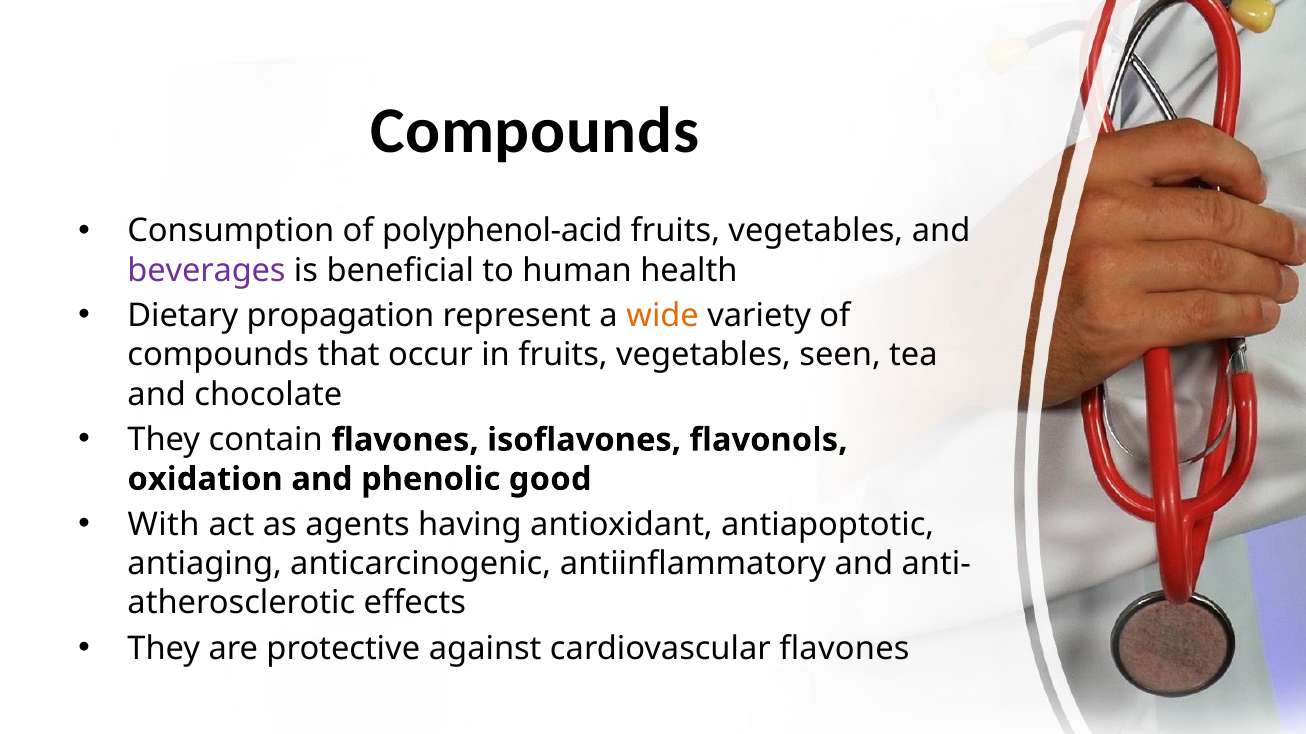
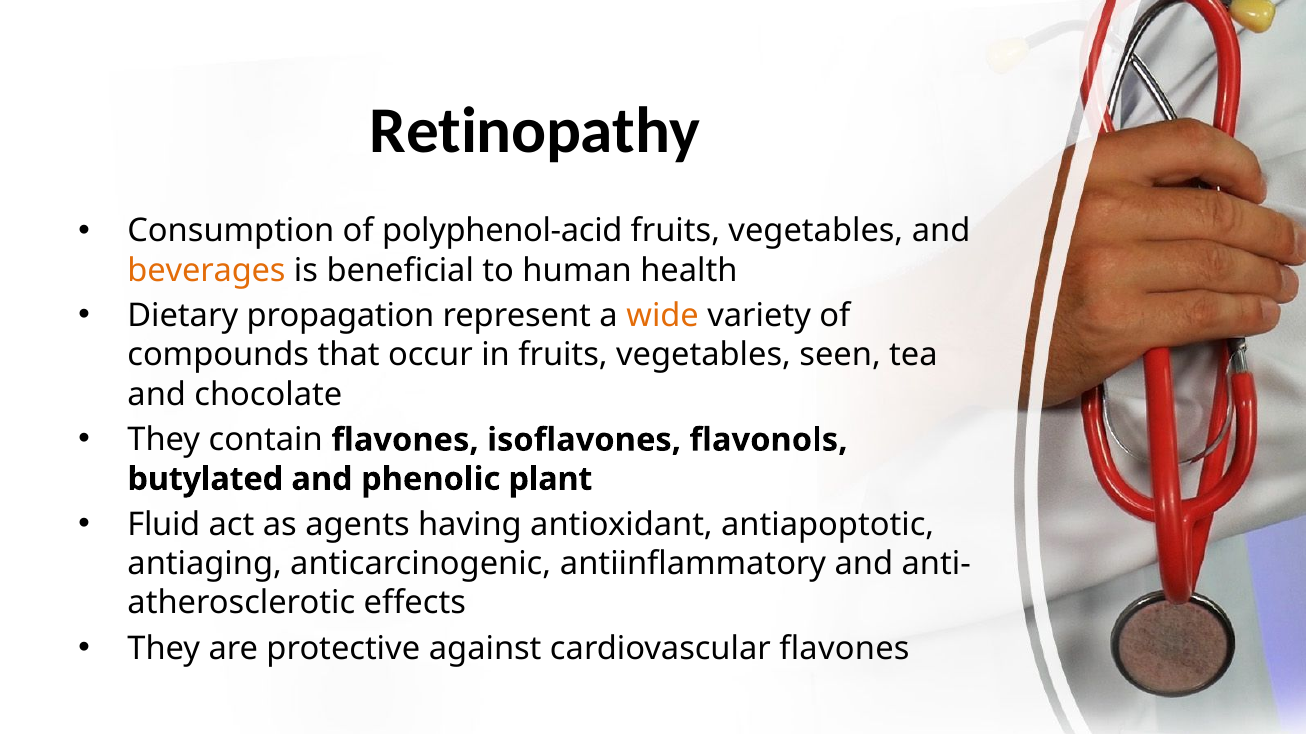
Compounds: Compounds -> Retinopathy (535, 131)
beverages colour: purple -> orange (207, 271)
oxidation: oxidation -> butylated (205, 479)
good: good -> plant (550, 479)
With: With -> Fluid (164, 525)
